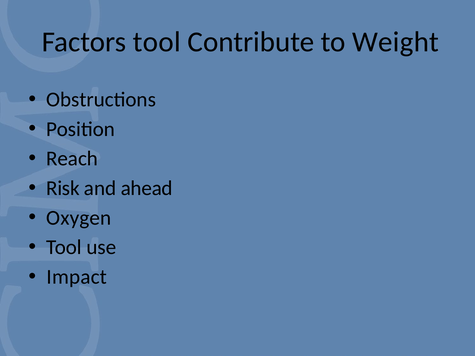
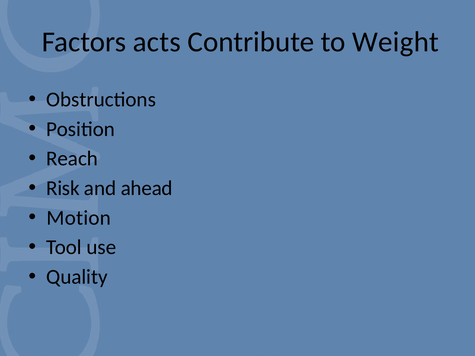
Factors tool: tool -> acts (157, 42)
Oxygen: Oxygen -> Motion (79, 218)
Impact: Impact -> Quality (77, 277)
